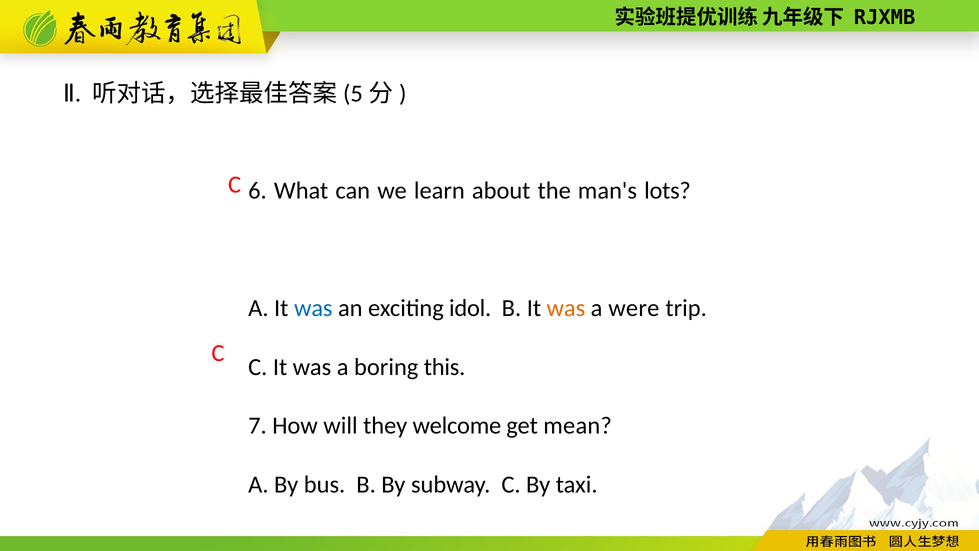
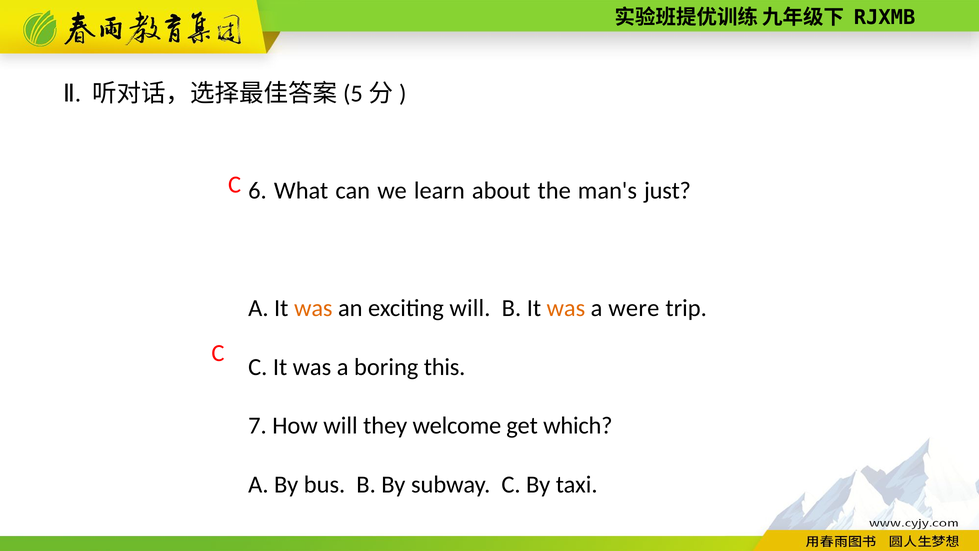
lots: lots -> just (667, 191)
was colour: blue -> orange (313, 308)
exciting idol: idol -> will (470, 308)
mean: mean -> which (578, 426)
